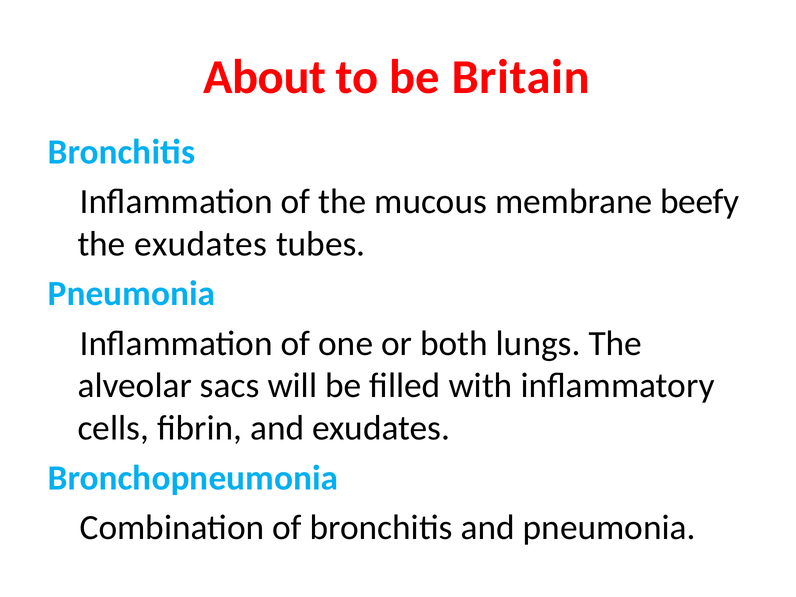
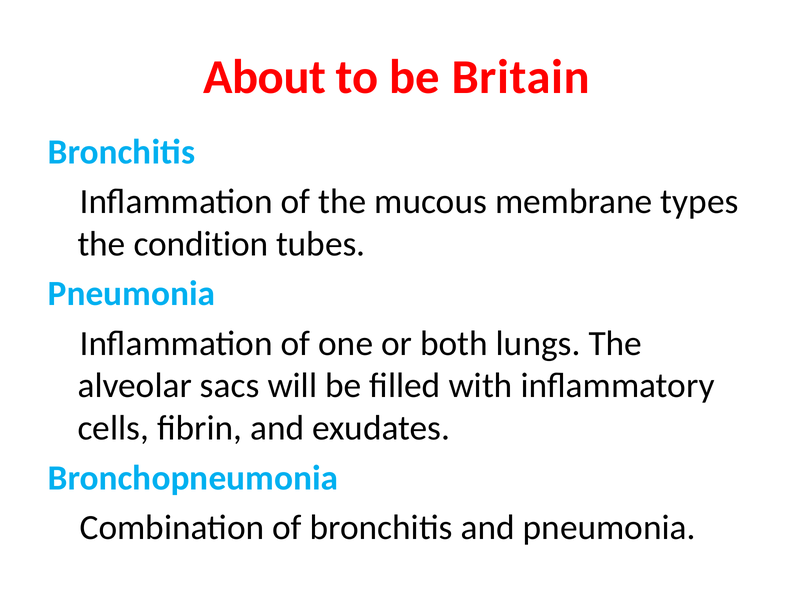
beefy: beefy -> types (700, 202)
the exudates: exudates -> condition (201, 244)
